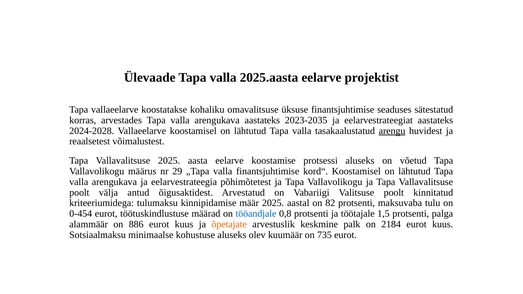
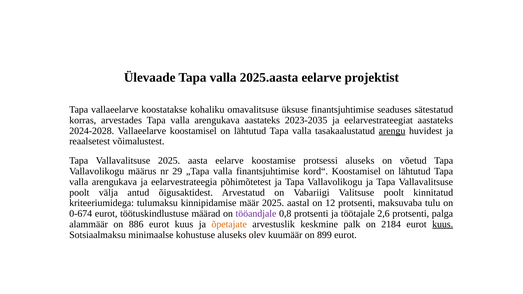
82: 82 -> 12 (330, 203)
0-454: 0-454 -> 0-674 (81, 214)
tööandjale colour: blue -> purple (256, 214)
1,5: 1,5 -> 2,6 (384, 214)
kuus underline: none -> present (443, 224)
735: 735 -> 899 (324, 235)
